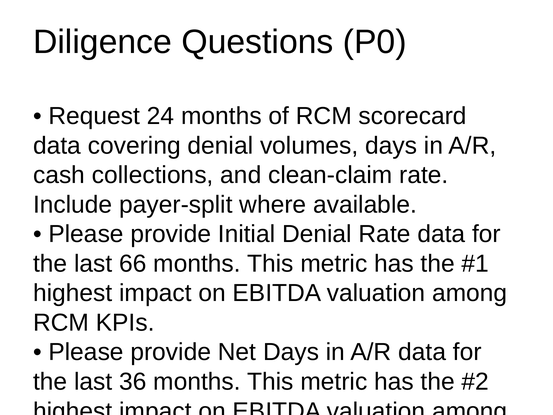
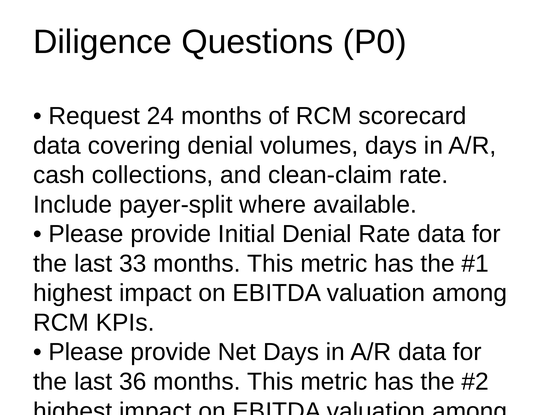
66: 66 -> 33 (133, 263)
